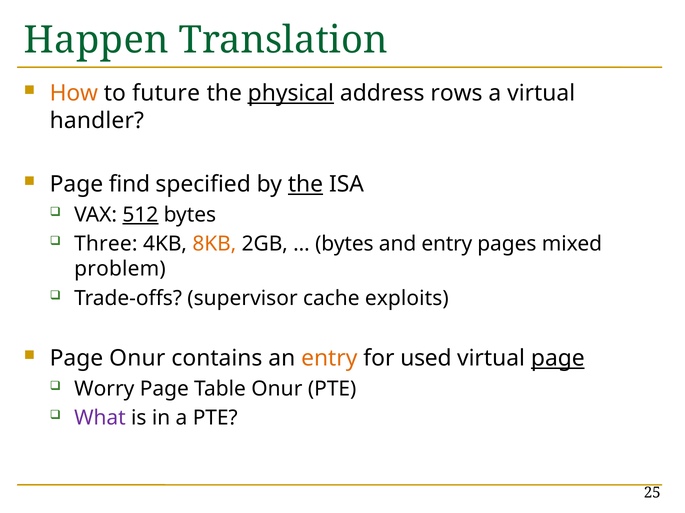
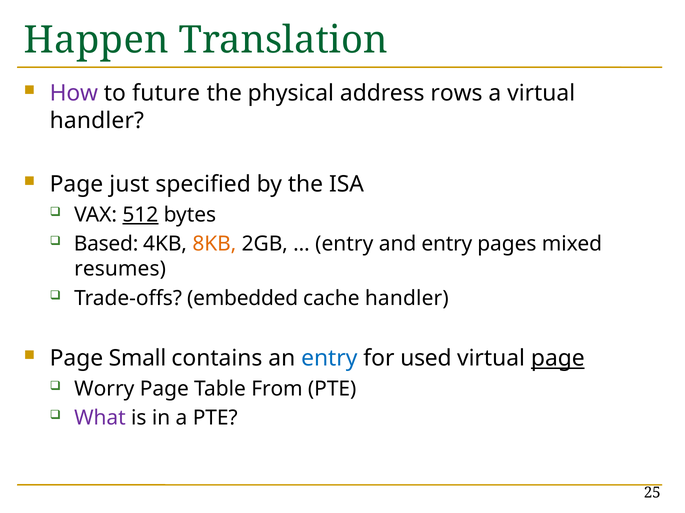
How colour: orange -> purple (74, 93)
physical underline: present -> none (291, 93)
find: find -> just (129, 185)
the underline: present -> none (306, 185)
Three: Three -> Based (106, 244)
bytes: bytes -> entry (344, 244)
problem: problem -> resumes (120, 269)
supervisor: supervisor -> embedded (243, 299)
cache exploits: exploits -> handler (407, 299)
Page Onur: Onur -> Small (138, 359)
entry colour: orange -> blue (329, 359)
Table Onur: Onur -> From (277, 389)
